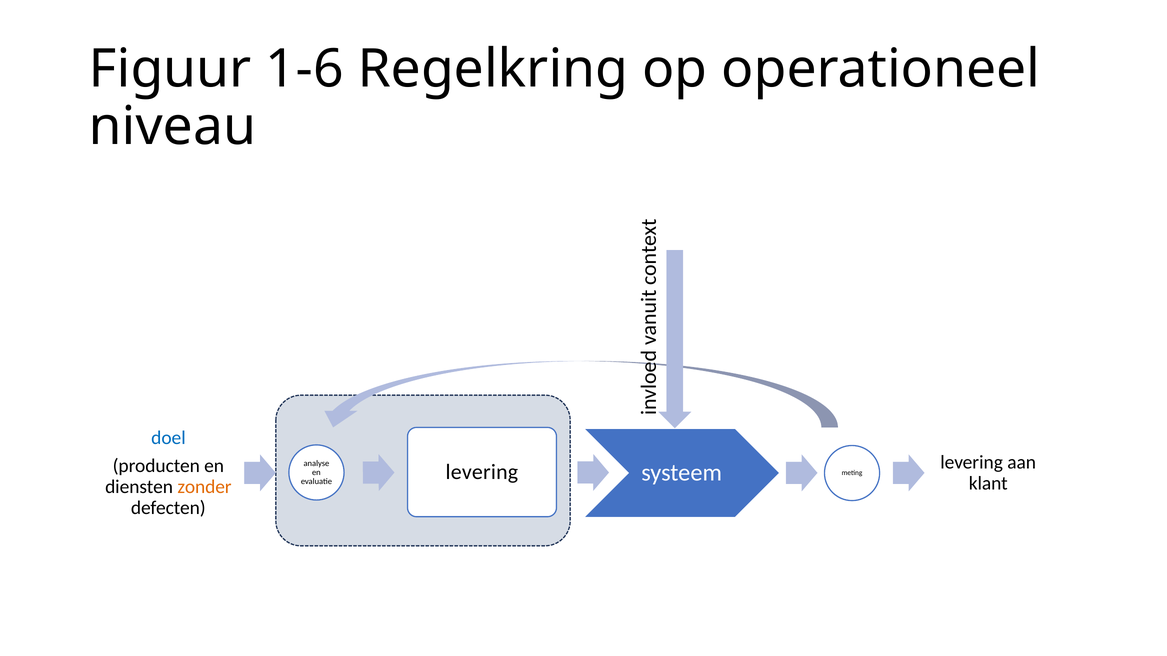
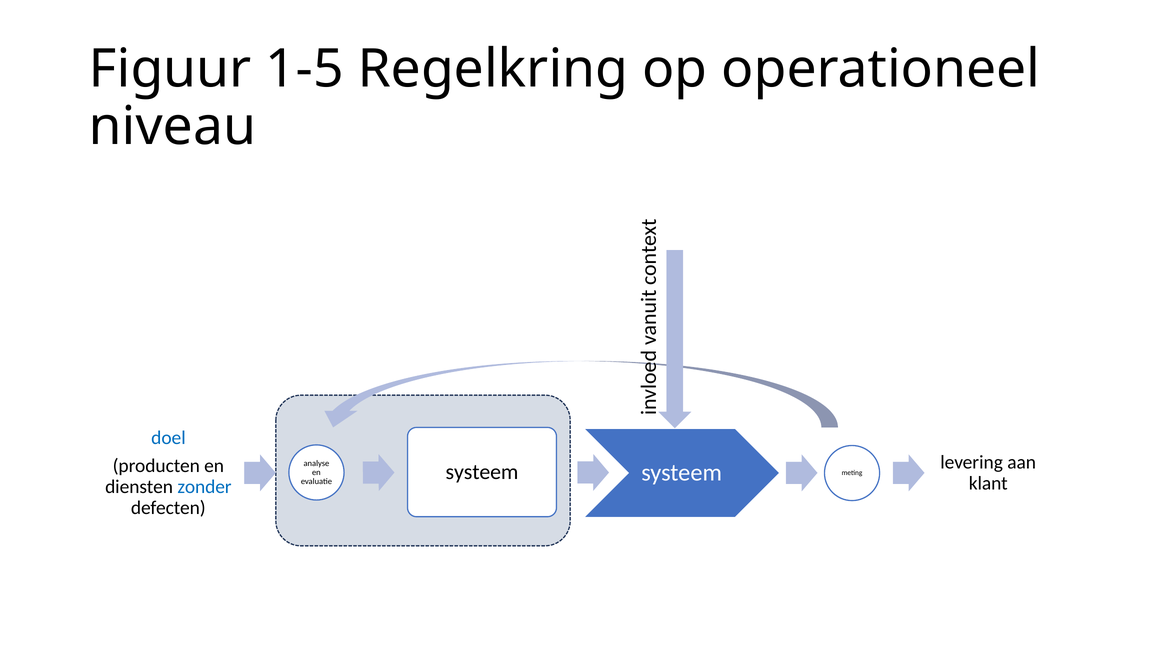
1-6: 1-6 -> 1-5 (305, 69)
evaluatie levering: levering -> systeem (482, 472)
zonder colour: orange -> blue (205, 487)
